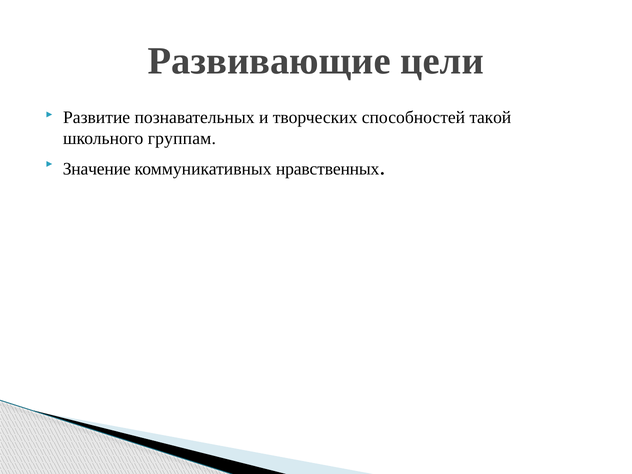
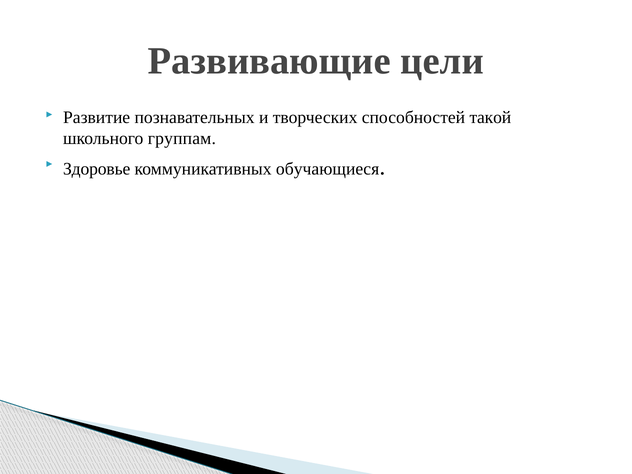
Значение: Значение -> Здоровье (97, 169)
нравственных: нравственных -> обучающиеся (328, 169)
